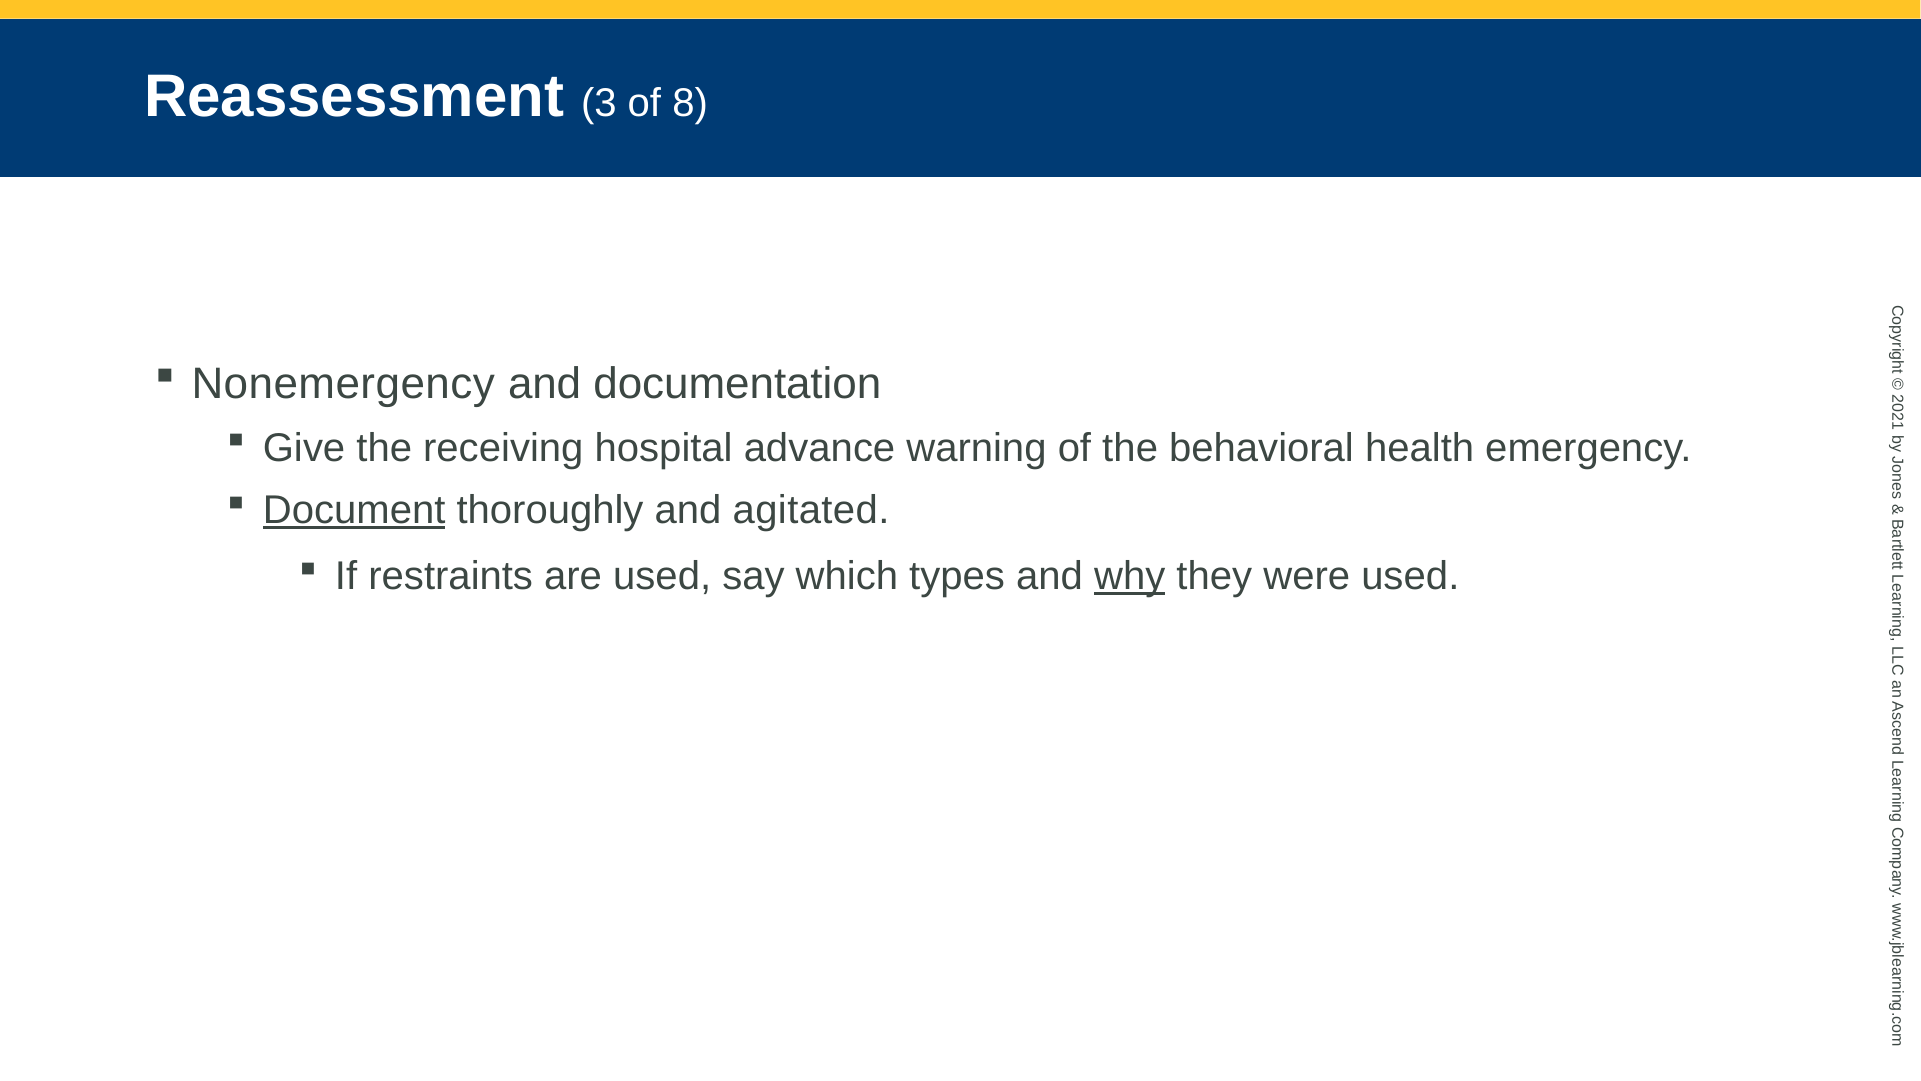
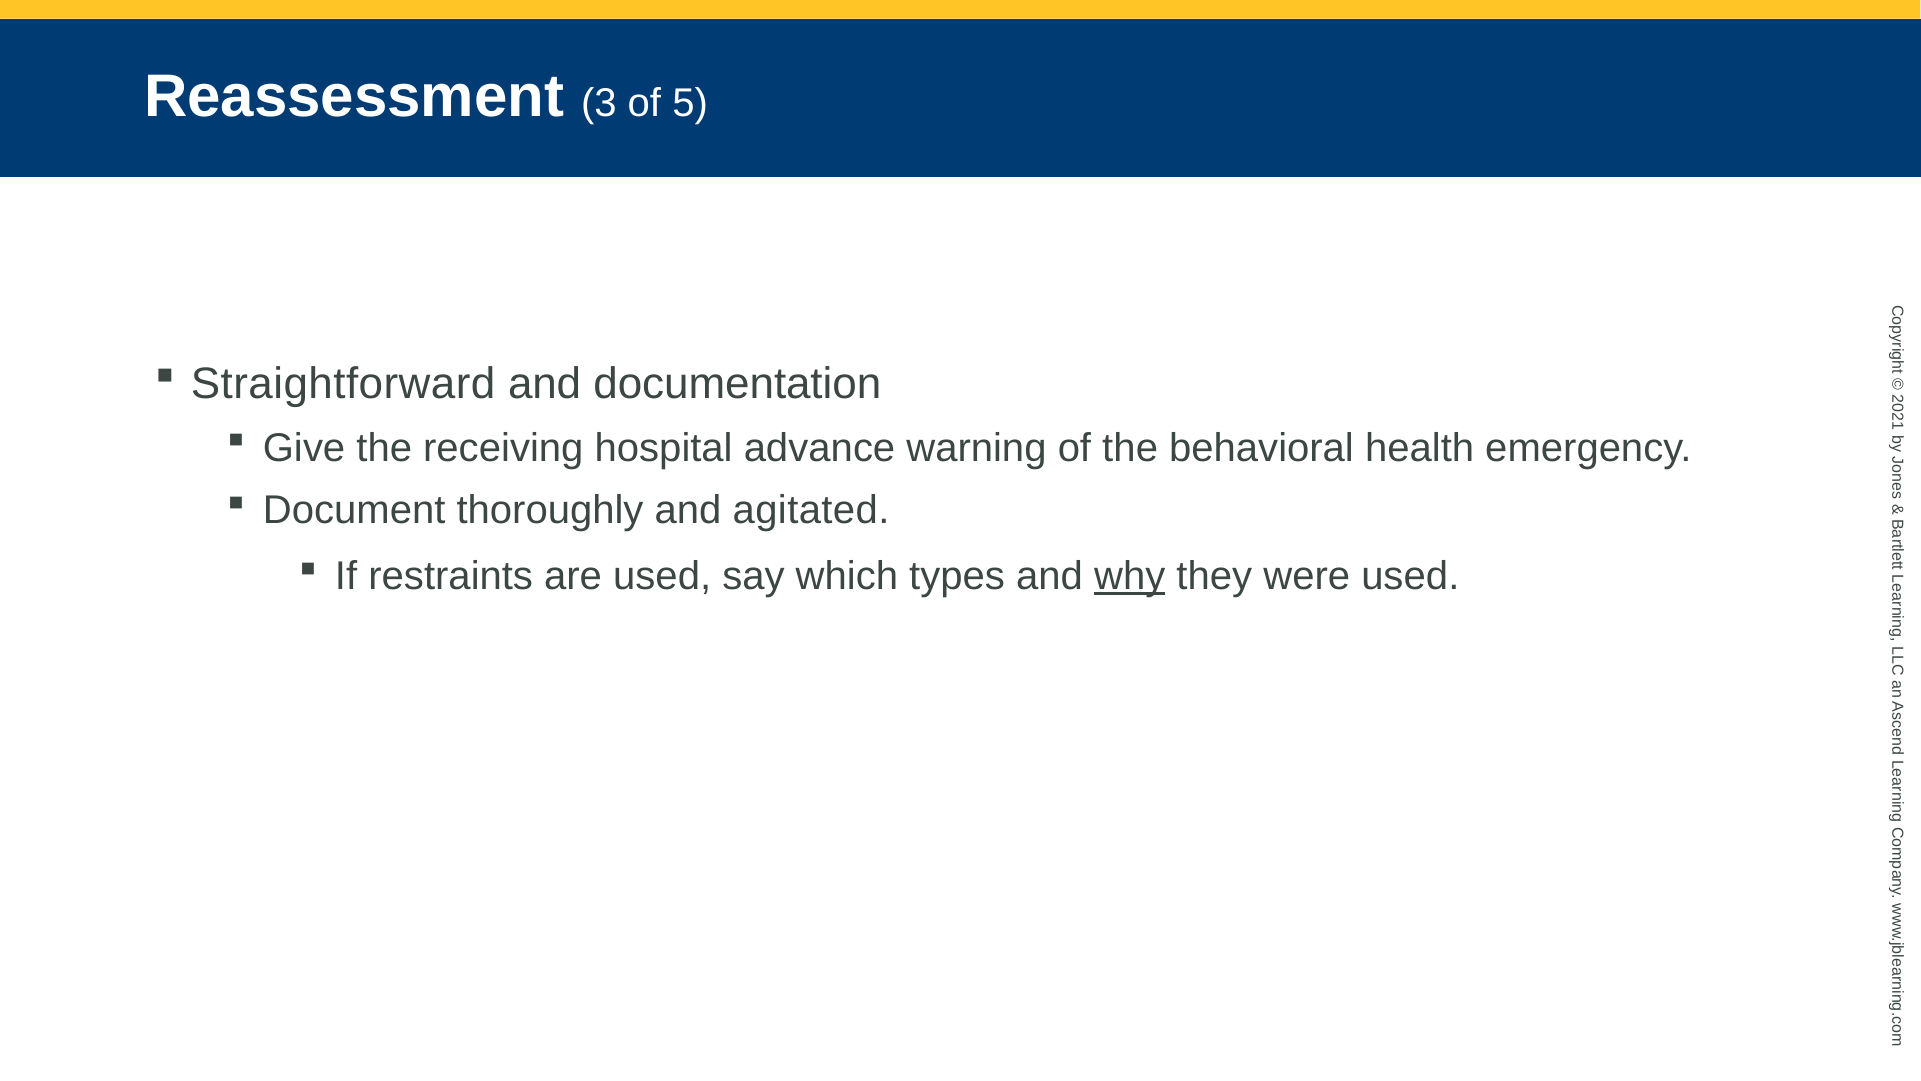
8: 8 -> 5 (690, 103)
Nonemergency: Nonemergency -> Straightforward (343, 384)
Document underline: present -> none (354, 510)
